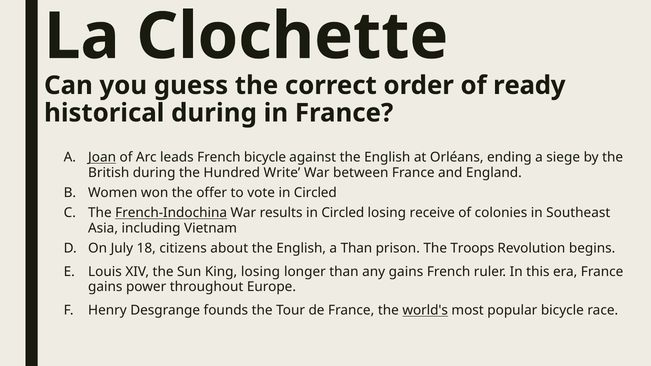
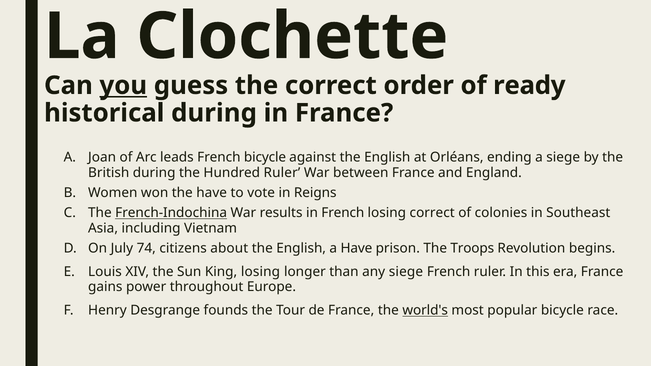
you underline: none -> present (123, 85)
Joan underline: present -> none (102, 157)
Hundred Write: Write -> Ruler (282, 173)
the offer: offer -> have (212, 193)
vote in Circled: Circled -> Reigns (315, 193)
results in Circled: Circled -> French (343, 213)
losing receive: receive -> correct (432, 213)
18: 18 -> 74 (146, 248)
a Than: Than -> Have (356, 248)
any gains: gains -> siege (406, 272)
